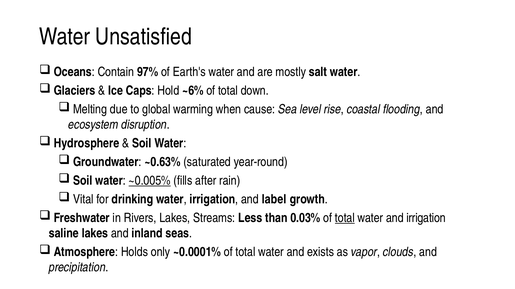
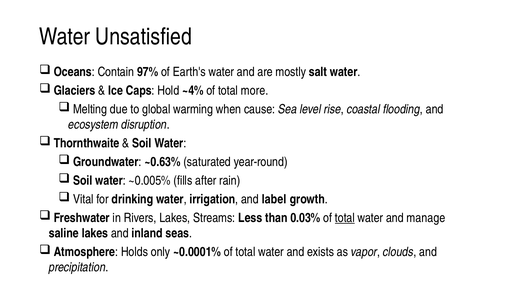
~6%: ~6% -> ~4% (193, 91)
down: down -> more (255, 91)
Hydrosphere: Hydrosphere -> Thornthwaite (87, 144)
~0.005% underline: present -> none (150, 181)
and irrigation: irrigation -> manage (426, 218)
